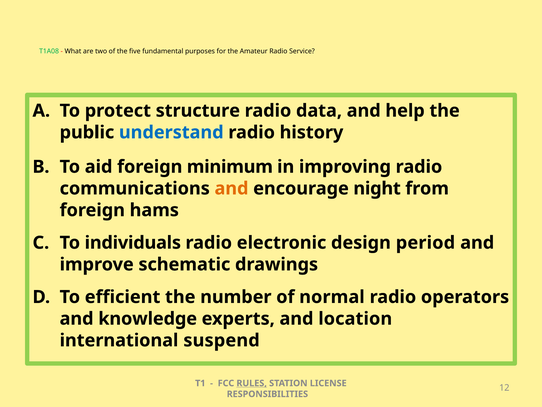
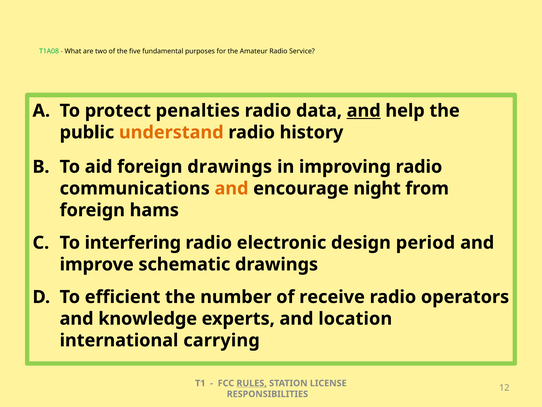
structure: structure -> penalties (198, 111)
and underline: none -> present (364, 111)
understand colour: blue -> orange (171, 132)
foreign minimum: minimum -> drawings (230, 167)
individuals: individuals -> interfering (133, 242)
normal: normal -> receive (332, 297)
suspend: suspend -> carrying (222, 340)
